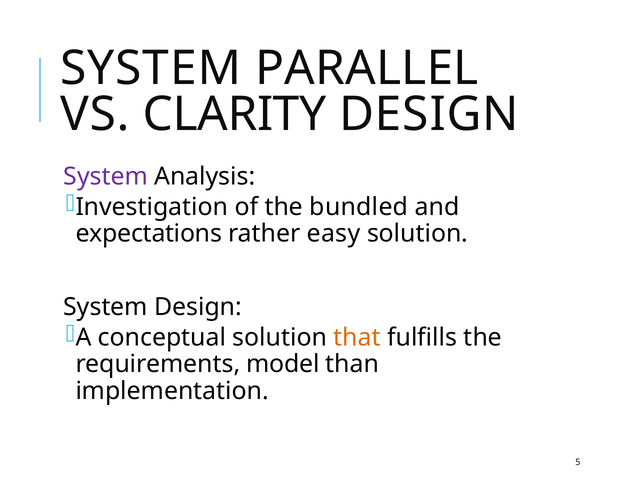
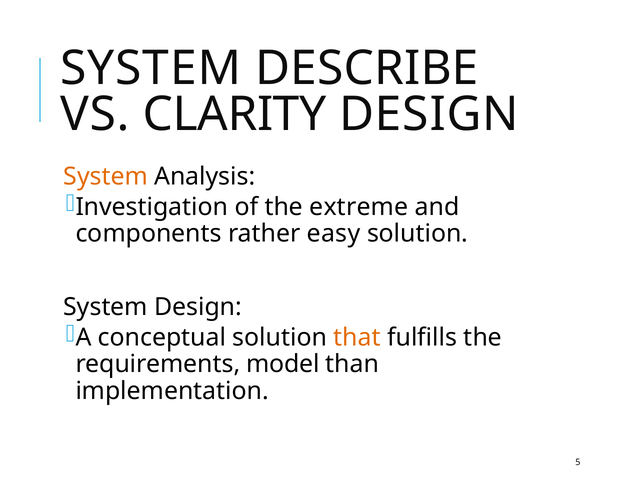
PARALLEL: PARALLEL -> DESCRIBE (367, 68)
System colour: purple -> orange (106, 176)
bundled: bundled -> extreme (359, 207)
expectations: expectations -> components (149, 234)
